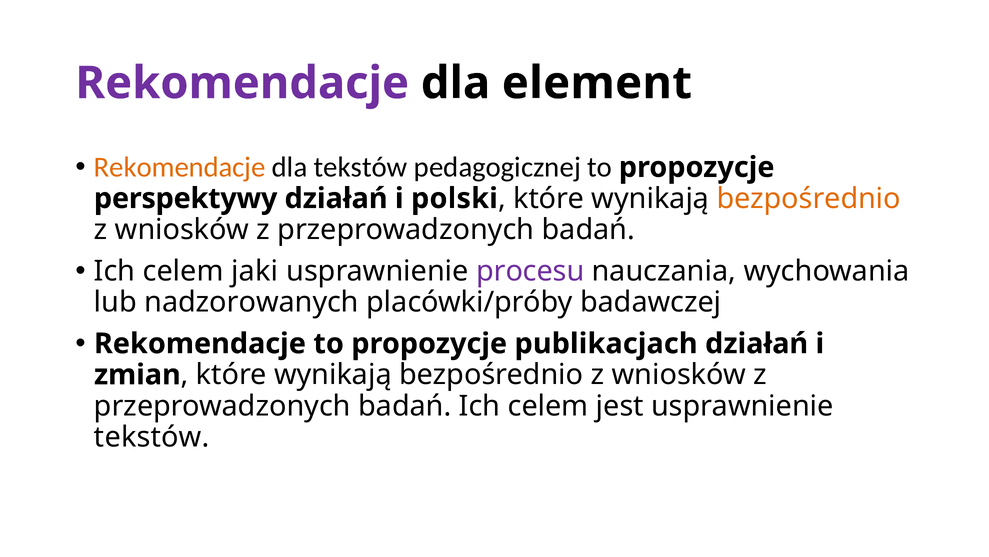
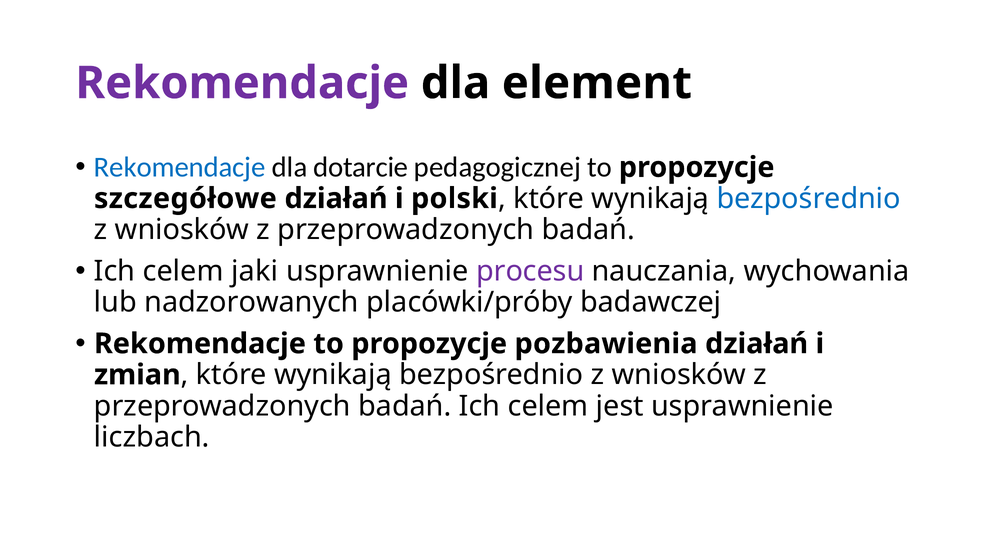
Rekomendacje colour: orange -> blue (180, 167)
dla tekstów: tekstów -> dotarcie (361, 167)
perspektywy: perspektywy -> szczegółowe (185, 198)
bezpośrednio colour: orange -> blue (809, 198)
publikacjach: publikacjach -> pozbawienia (606, 343)
tekstów: tekstów -> liczbach (152, 437)
